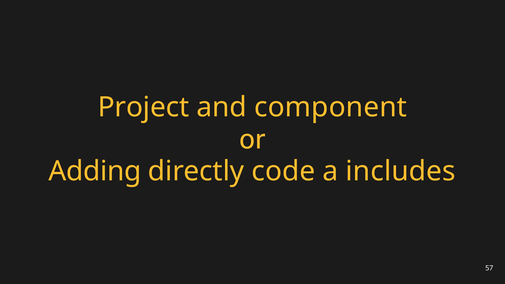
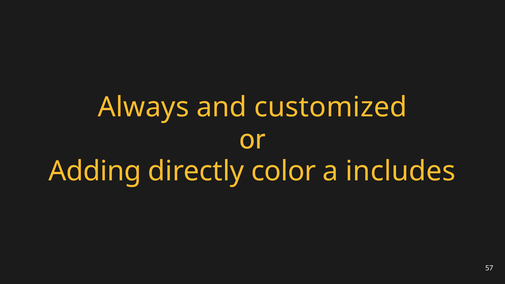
Project: Project -> Always (143, 107)
component: component -> customized (331, 107)
code: code -> color (284, 171)
